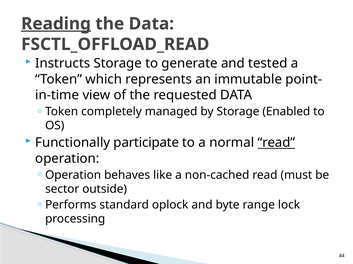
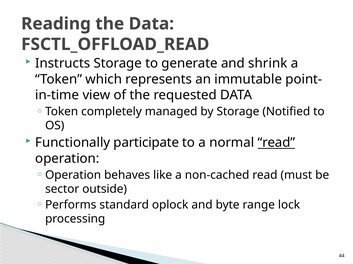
Reading underline: present -> none (56, 24)
tested: tested -> shrink (268, 64)
Enabled: Enabled -> Notified (286, 112)
